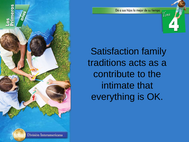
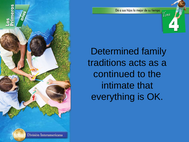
Satisfaction: Satisfaction -> Determined (115, 51)
contribute: contribute -> continued (114, 74)
